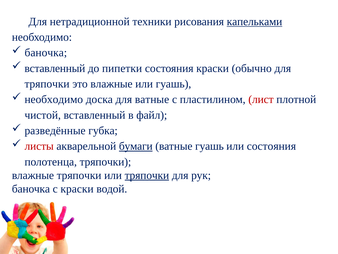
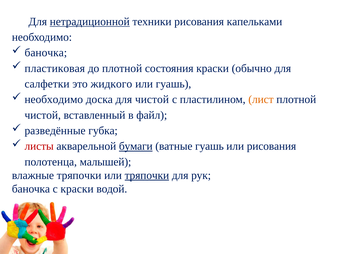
нетрадиционной underline: none -> present (90, 22)
капельками underline: present -> none (255, 22)
вставленный: вставленный -> пластиковая (55, 68)
до пипетки: пипетки -> плотной (122, 68)
тряпочки: тряпочки -> салфетки (47, 84)
это влажные: влажные -> жидкого (111, 84)
для ватные: ватные -> чистой (152, 99)
лист colour: red -> orange (261, 99)
или состояния: состояния -> рисования (271, 146)
полотенца тряпочки: тряпочки -> малышей (105, 161)
